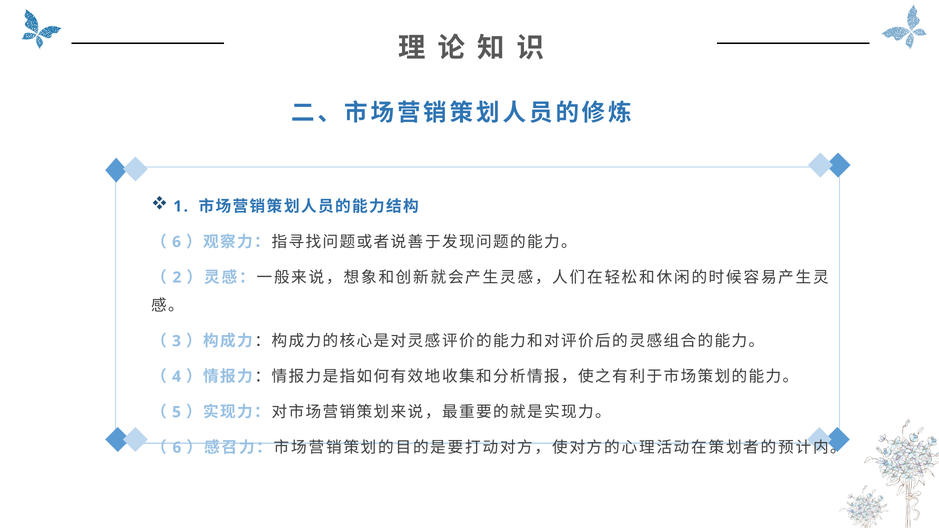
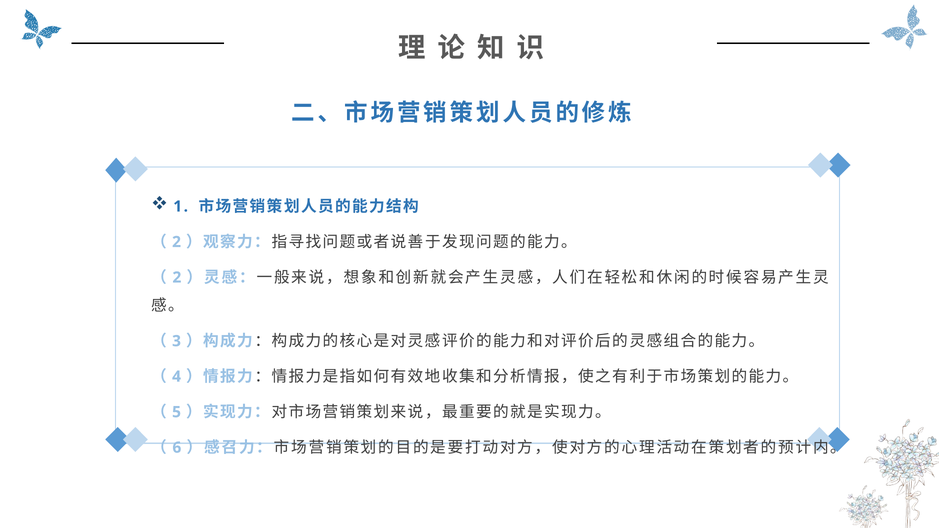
6: 6 -> 2 (177, 242)
